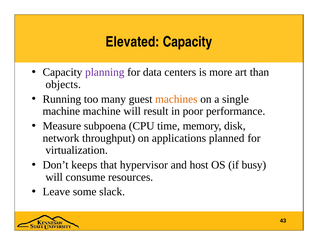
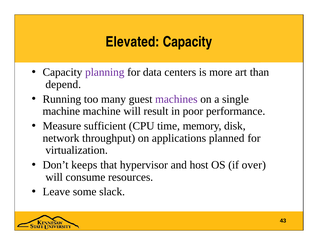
objects: objects -> depend (63, 85)
machines colour: orange -> purple (176, 99)
subpoena: subpoena -> sufficient (105, 126)
busy: busy -> over (254, 166)
